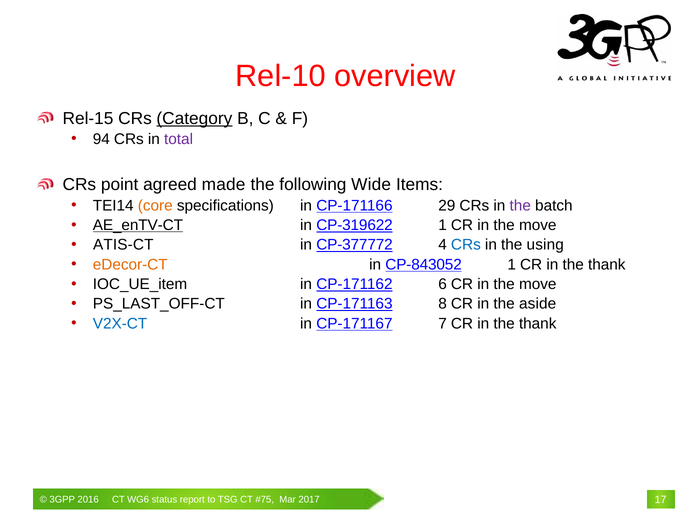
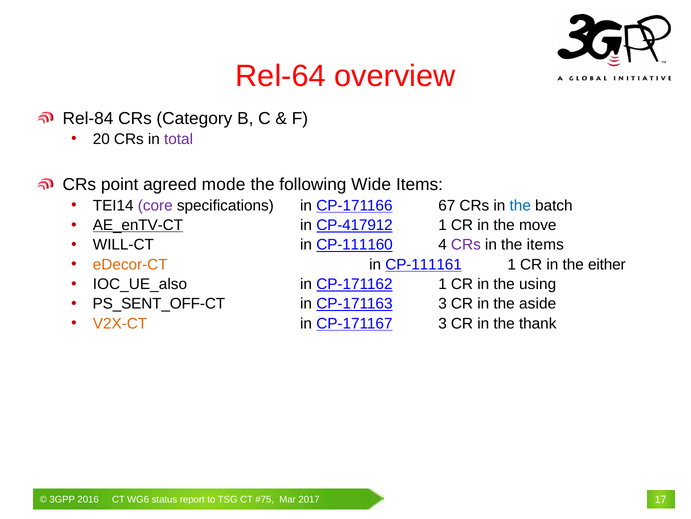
Rel-10: Rel-10 -> Rel-64 (281, 76)
Rel-15: Rel-15 -> Rel-84 (88, 118)
Category underline: present -> none (194, 118)
94: 94 -> 20 (101, 139)
made: made -> mode (224, 184)
core colour: orange -> purple (155, 205)
29: 29 -> 67 (447, 205)
the colour: purple -> blue (520, 205)
CP-319622: CP-319622 -> CP-417912 (354, 225)
ATIS-CT: ATIS-CT -> WILL-CT (123, 244)
CP-377772: CP-377772 -> CP-111160 (354, 244)
CRs colour: blue -> purple (466, 244)
the using: using -> items (545, 244)
CP-843052: CP-843052 -> CP-111161 (424, 264)
thank: thank -> either (607, 264)
IOC_UE_item: IOC_UE_item -> IOC_UE_also (140, 284)
CP-171162 6: 6 -> 1 (443, 284)
move: move -> using (538, 284)
PS_LAST_OFF-CT: PS_LAST_OFF-CT -> PS_SENT_OFF-CT (159, 303)
CP-171163 8: 8 -> 3 (443, 303)
V2X-CT colour: blue -> orange (120, 323)
CP-171167 7: 7 -> 3 (443, 323)
